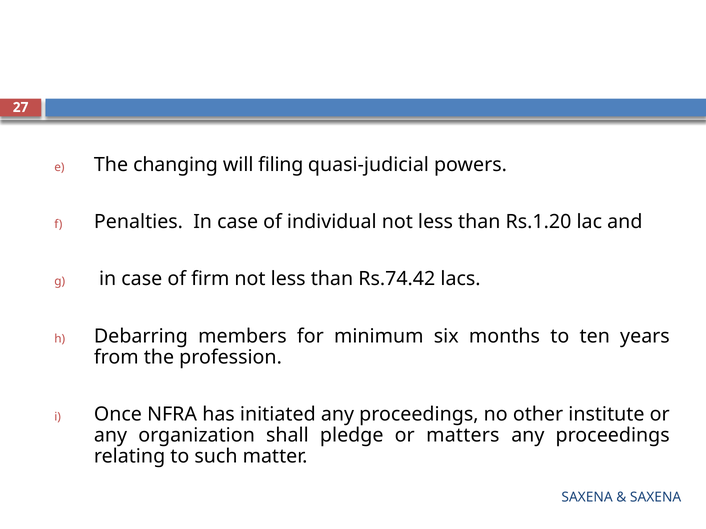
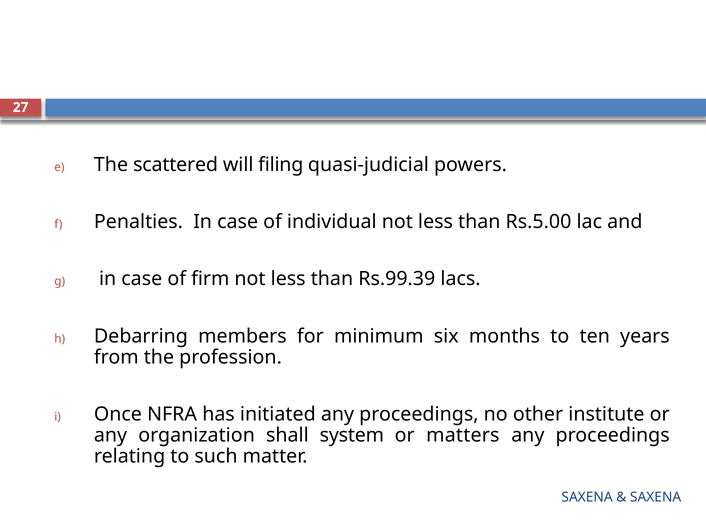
changing: changing -> scattered (176, 165)
Rs.1.20: Rs.1.20 -> Rs.5.00 (539, 222)
Rs.74.42: Rs.74.42 -> Rs.99.39 (397, 279)
pledge: pledge -> system (352, 436)
